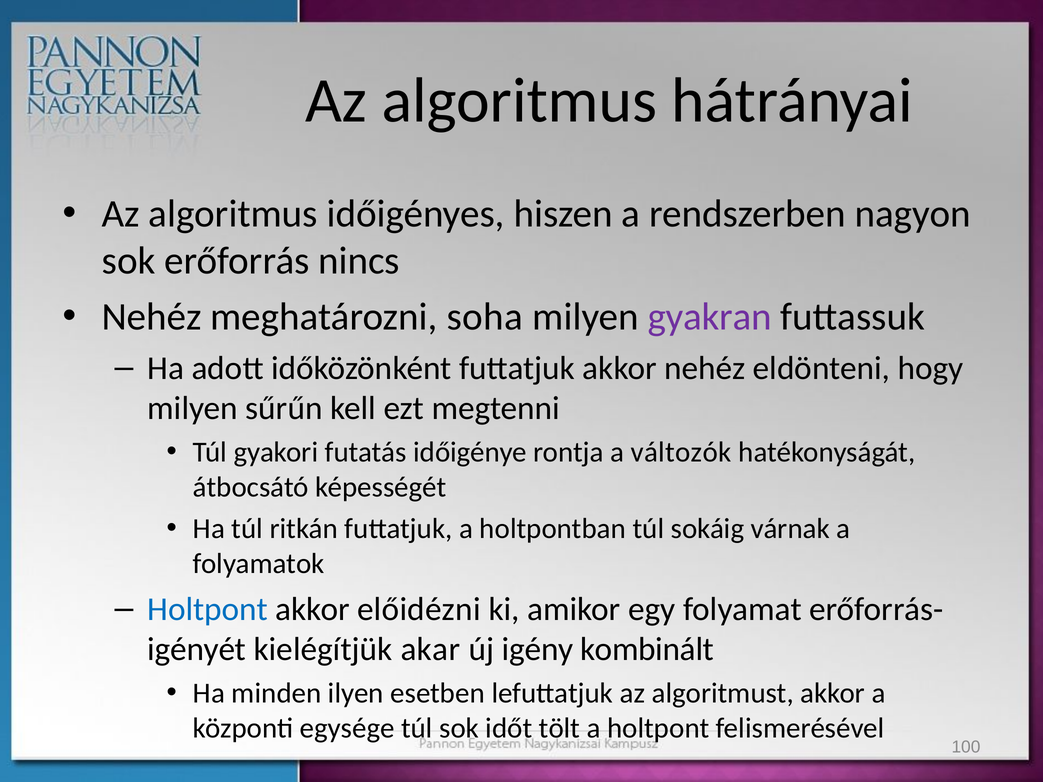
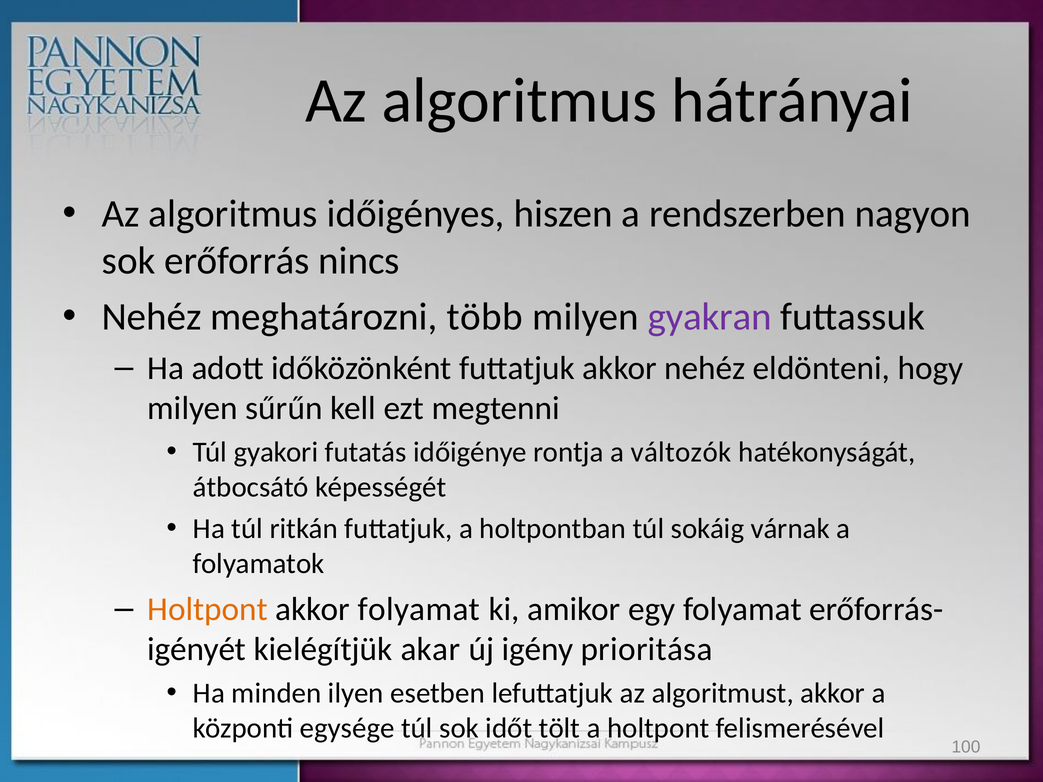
soha: soha -> több (485, 317)
Holtpont colour: blue -> orange (208, 609)
akkor előidézni: előidézni -> folyamat (419, 609)
kombinált: kombinált -> prioritása (647, 649)
